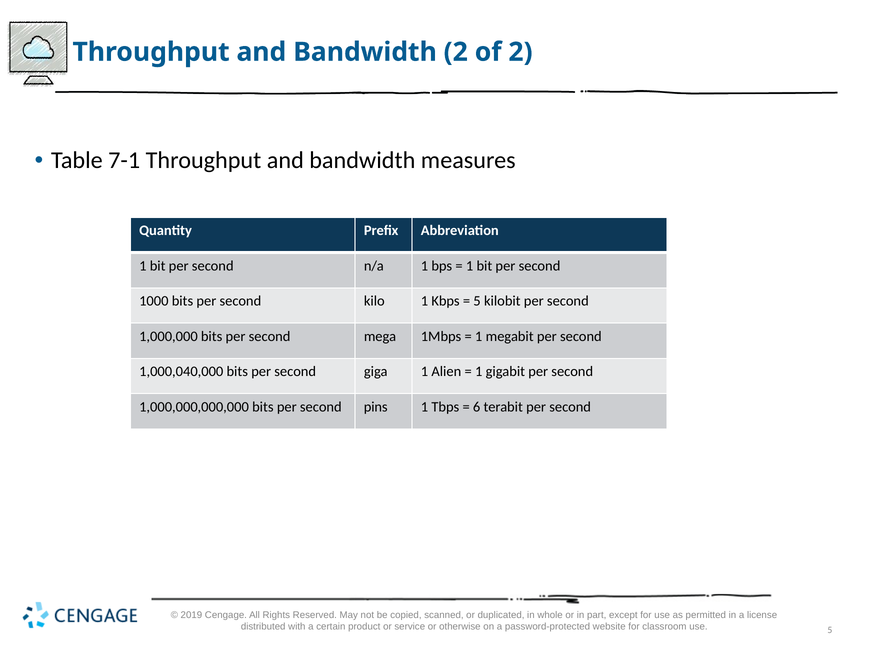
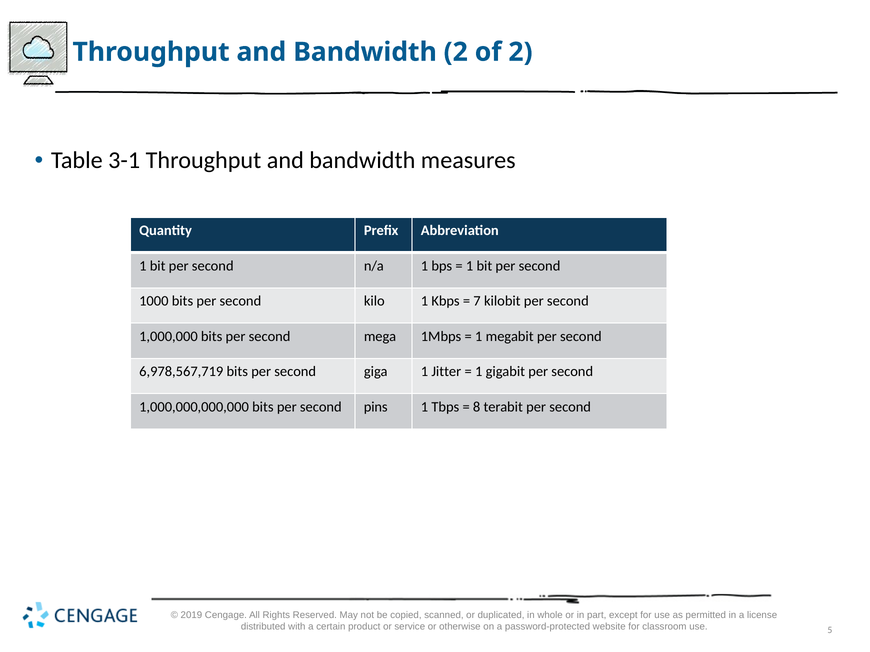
7-1: 7-1 -> 3-1 (124, 160)
5: 5 -> 7 (477, 301)
1,000,040,000: 1,000,040,000 -> 6,978,567,719 (181, 372)
Alien: Alien -> Jitter (446, 372)
6: 6 -> 8 (477, 407)
